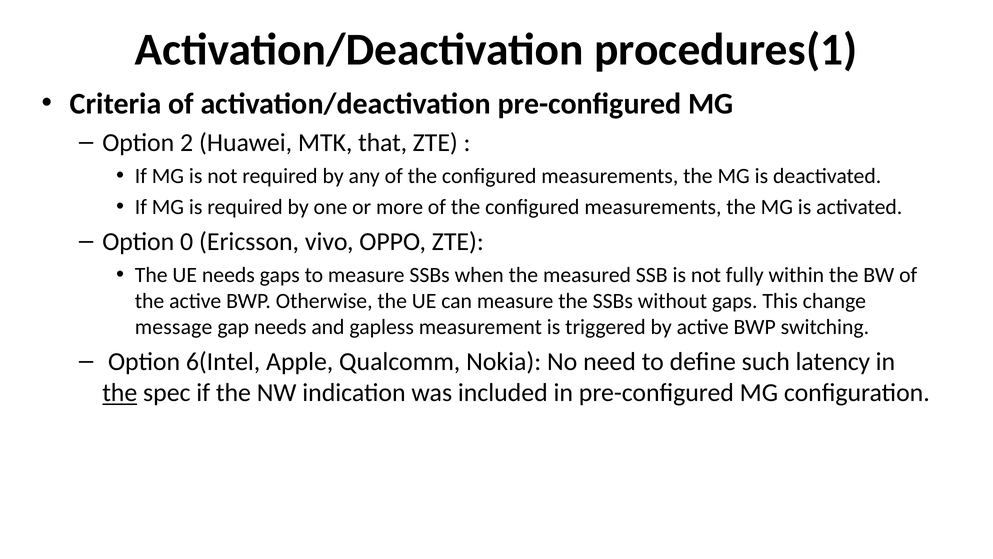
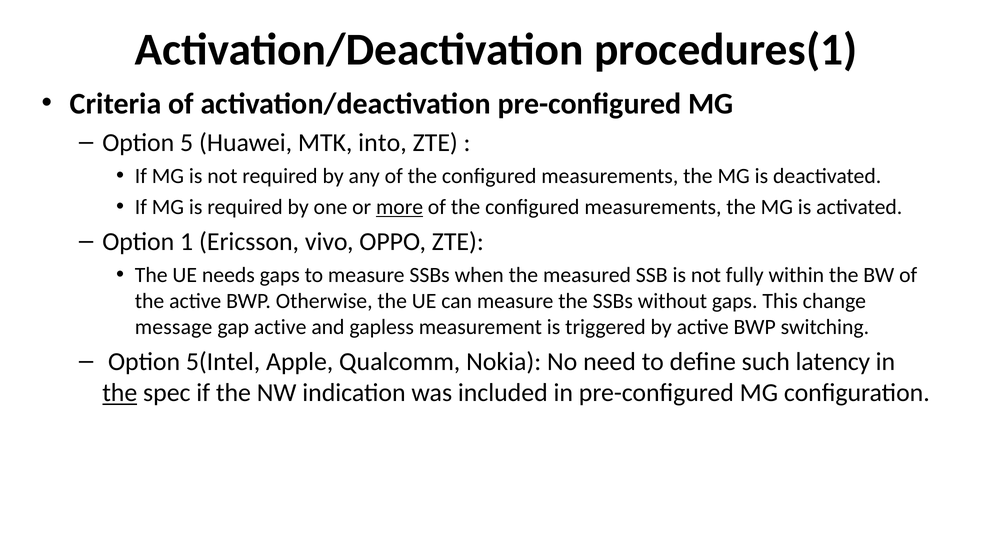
2: 2 -> 5 (187, 143)
that: that -> into (383, 143)
more underline: none -> present (400, 207)
0: 0 -> 1 (187, 242)
gap needs: needs -> active (280, 327)
6(Intel: 6(Intel -> 5(Intel (223, 362)
